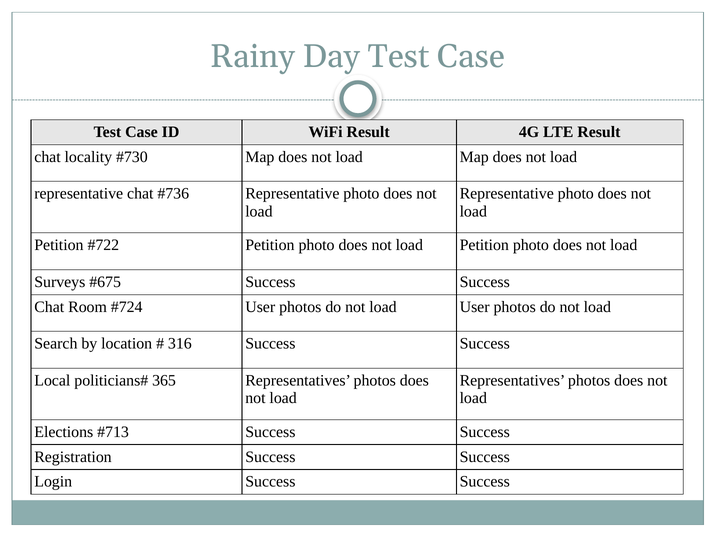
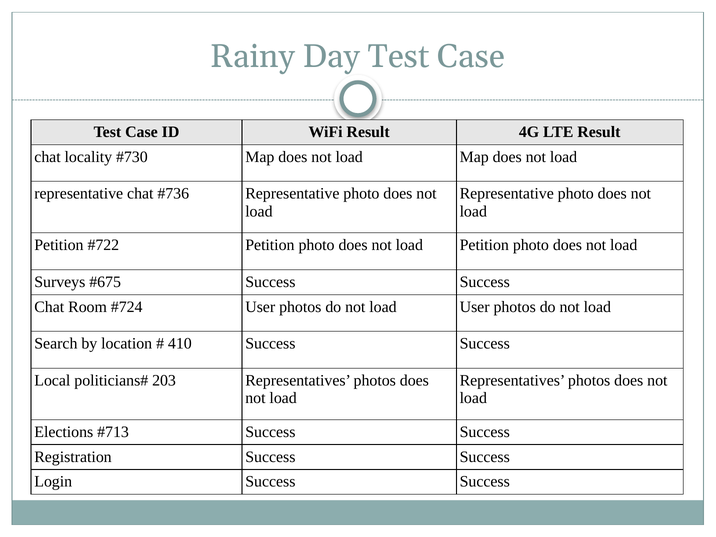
316: 316 -> 410 (180, 344)
365: 365 -> 203 (164, 380)
